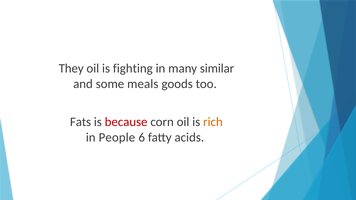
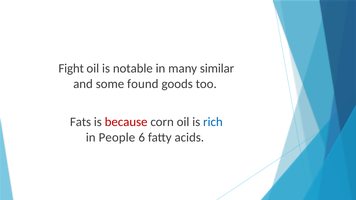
They: They -> Fight (71, 68)
fighting: fighting -> notable (133, 68)
meals: meals -> found (143, 84)
rich colour: orange -> blue (213, 122)
